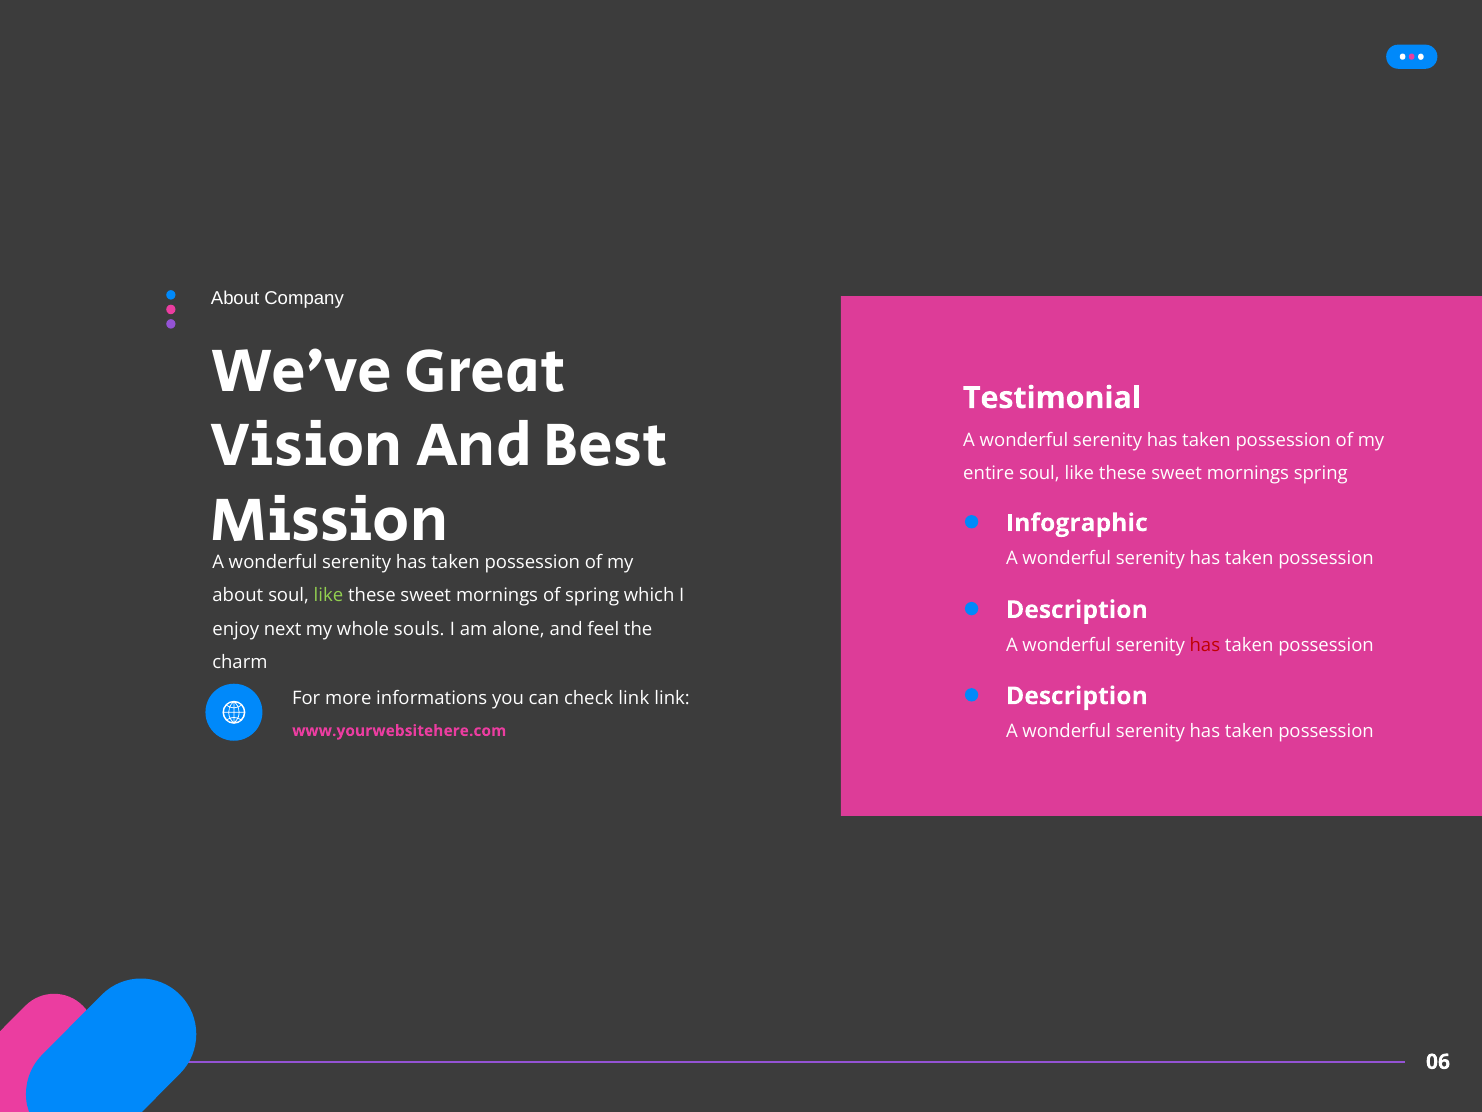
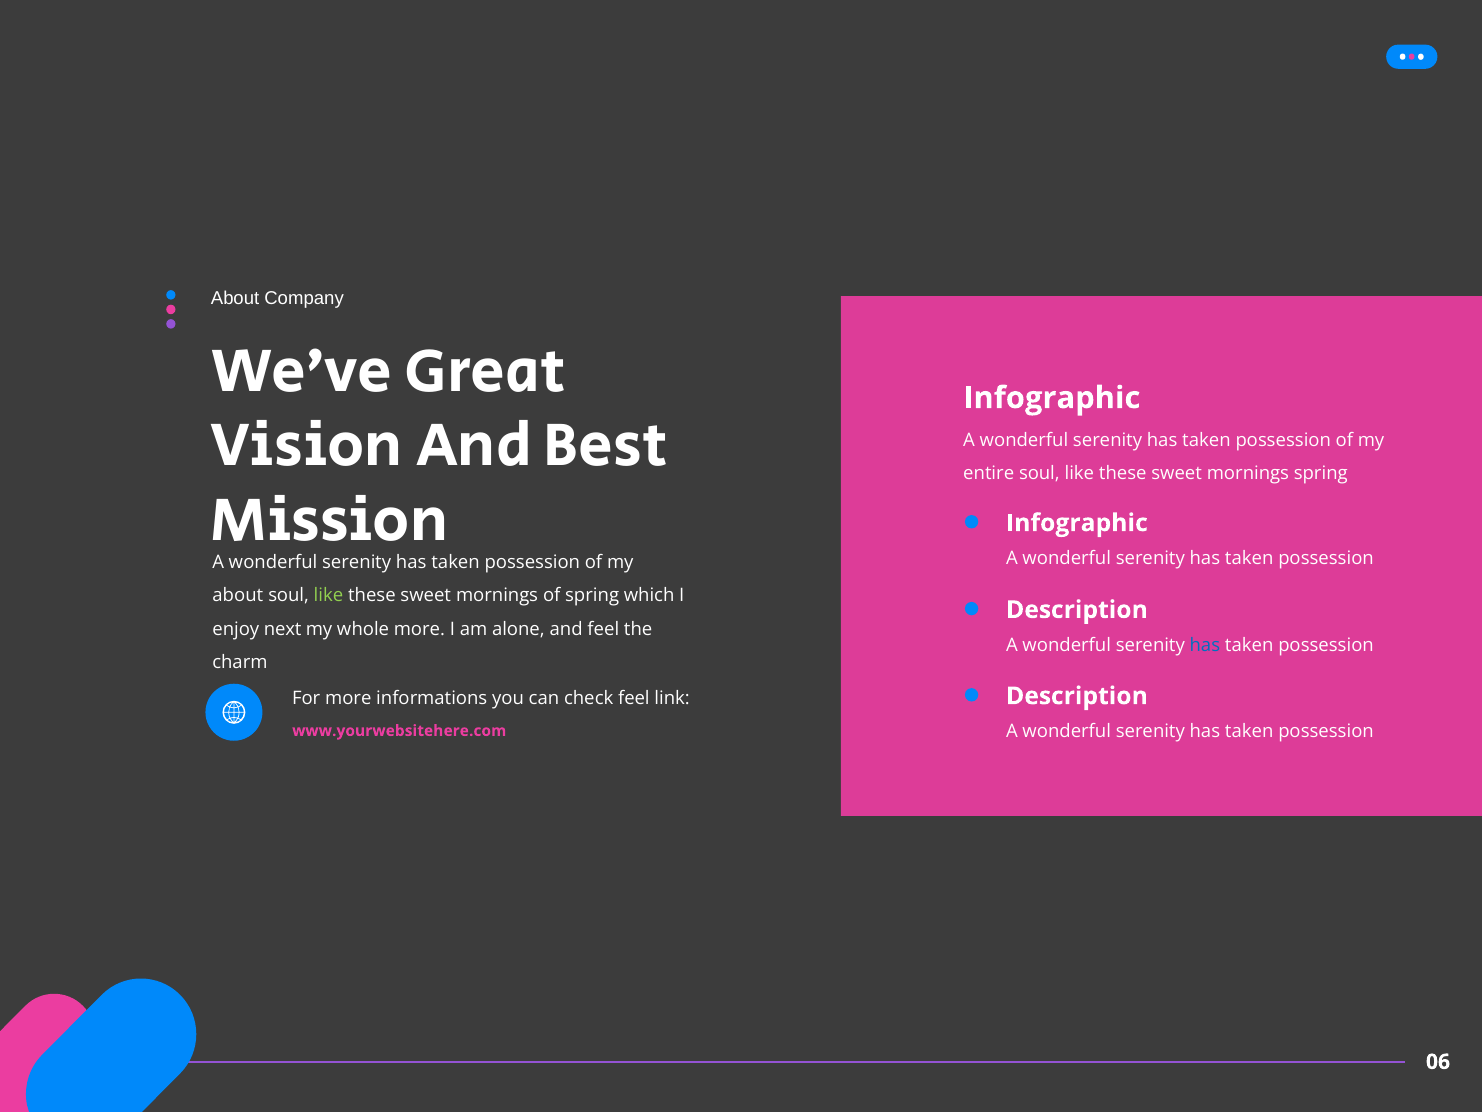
Testimonial: Testimonial -> Infographic (1052, 398)
whole souls: souls -> more (419, 629)
has colour: red -> blue (1205, 645)
check link: link -> feel (634, 698)
